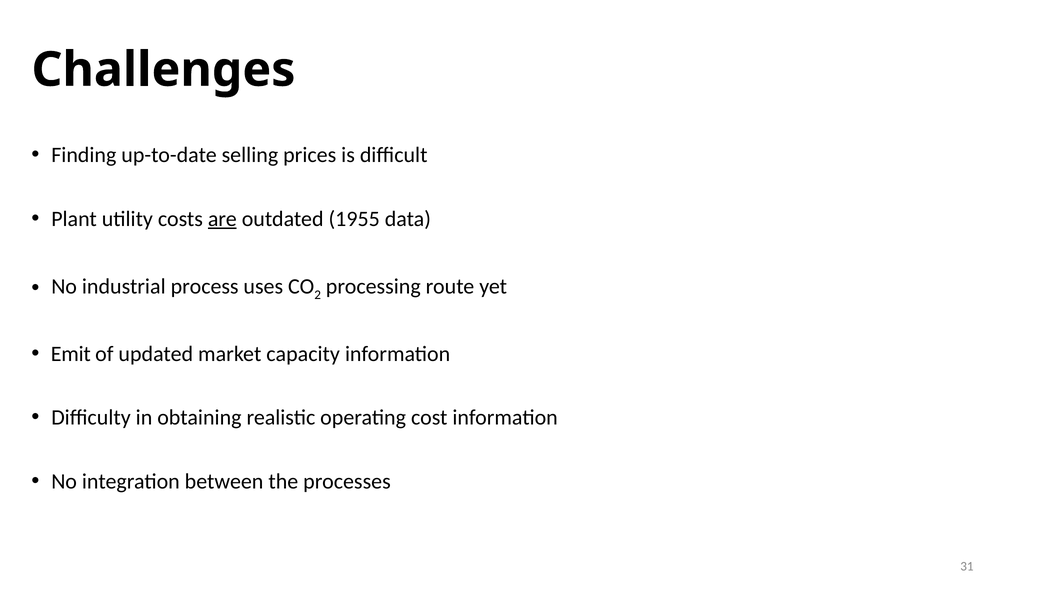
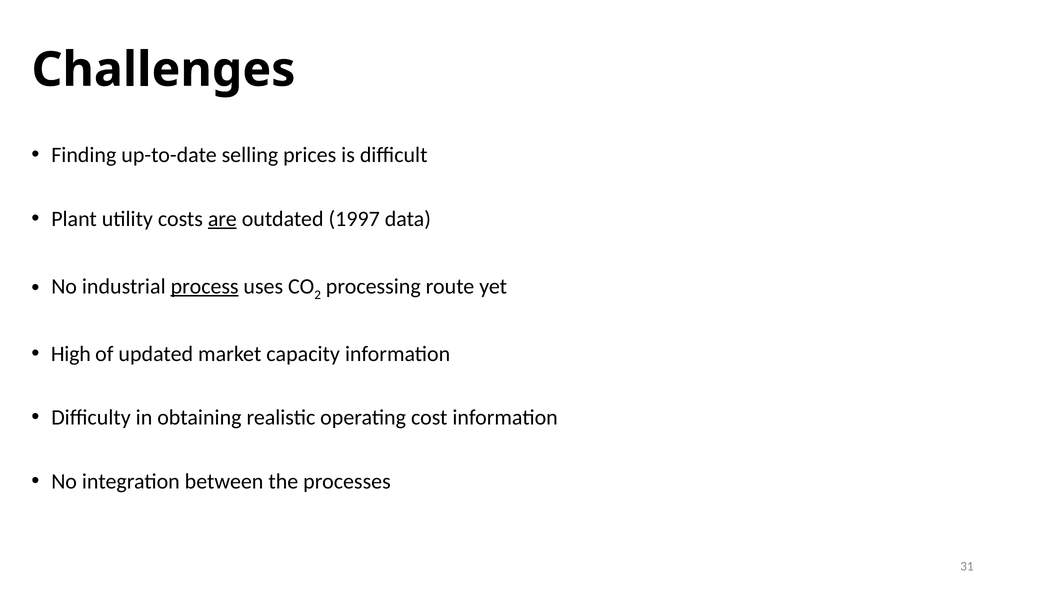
1955: 1955 -> 1997 (354, 219)
process underline: none -> present (205, 286)
Emit: Emit -> High (71, 354)
